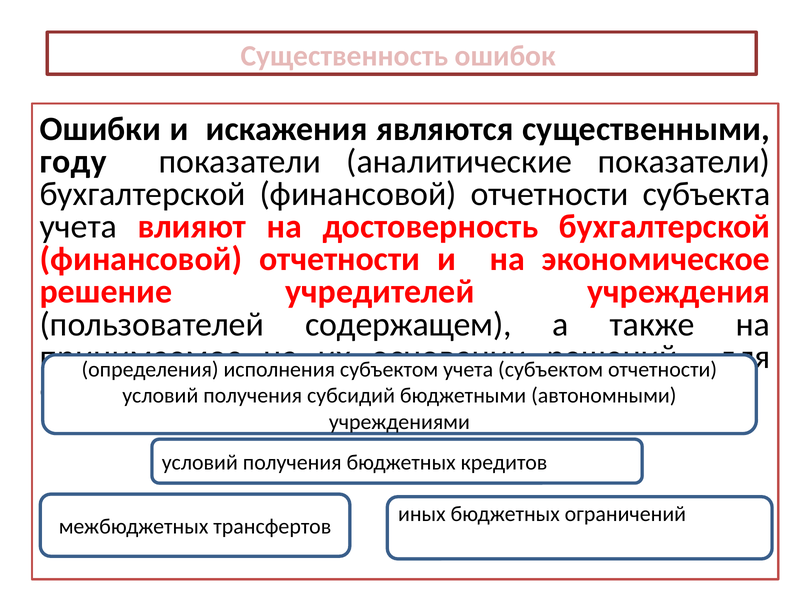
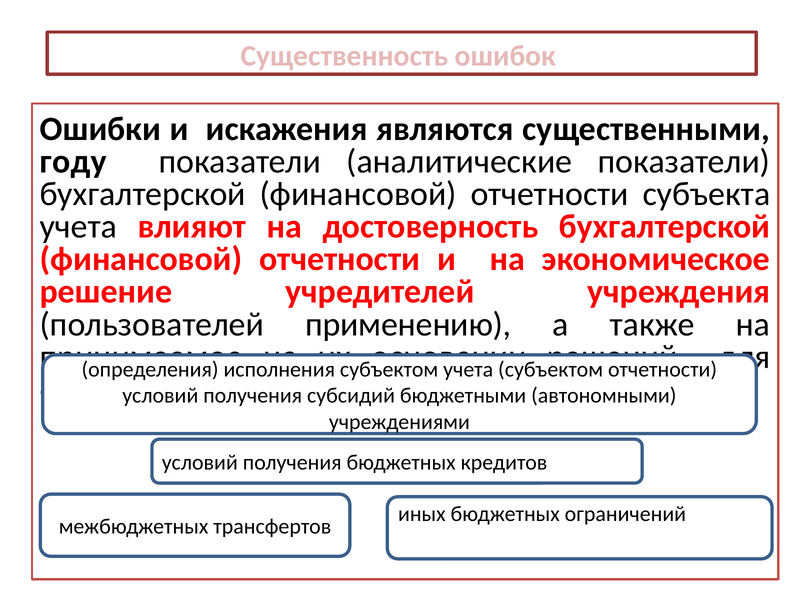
содержащем: содержащем -> применению (408, 324)
